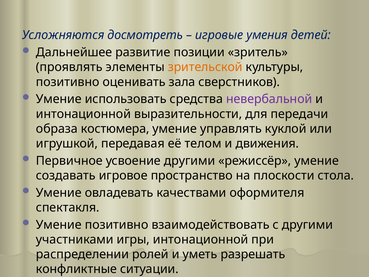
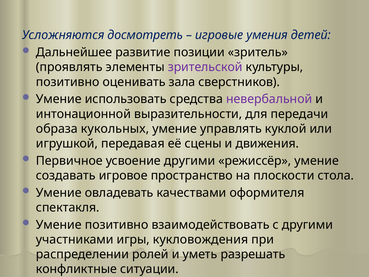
зрительской colour: orange -> purple (205, 67)
костюмера: костюмера -> кукольных (115, 129)
телом: телом -> сцены (203, 143)
игры интонационной: интонационной -> кукловождения (201, 239)
